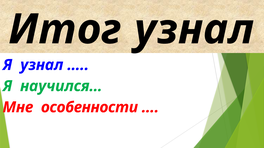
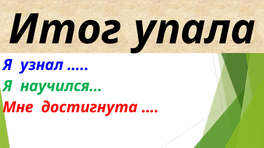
Итог узнал: узнал -> упала (194, 30)
особенности: особенности -> достигнута (89, 108)
